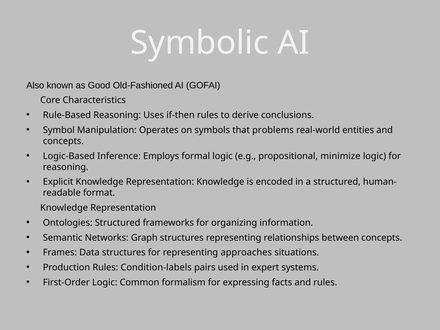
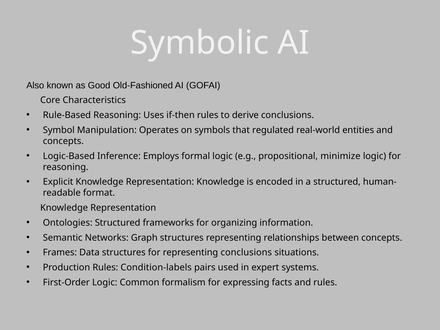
problems: problems -> regulated (273, 130)
representing approaches: approaches -> conclusions (246, 253)
